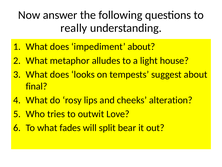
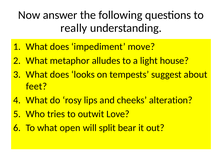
impediment about: about -> move (141, 47)
final: final -> feet (36, 86)
fades: fades -> open (70, 128)
